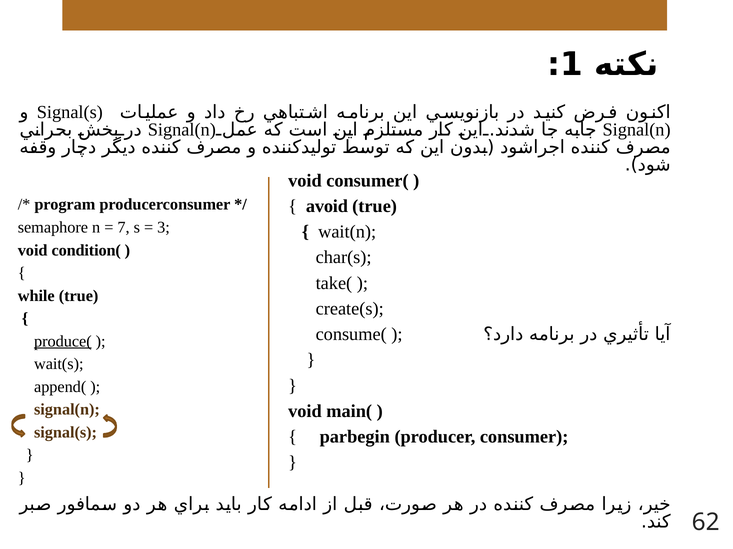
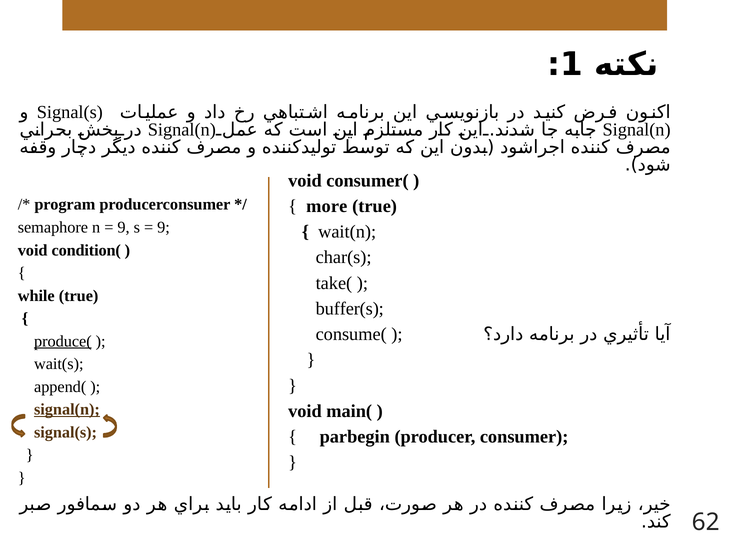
avoid: avoid -> more (327, 206)
7: 7 -> 9 (124, 228)
3: 3 -> 9 (164, 228)
create(s: create(s -> buffer(s (350, 309)
signal(n underline: none -> present (67, 410)
